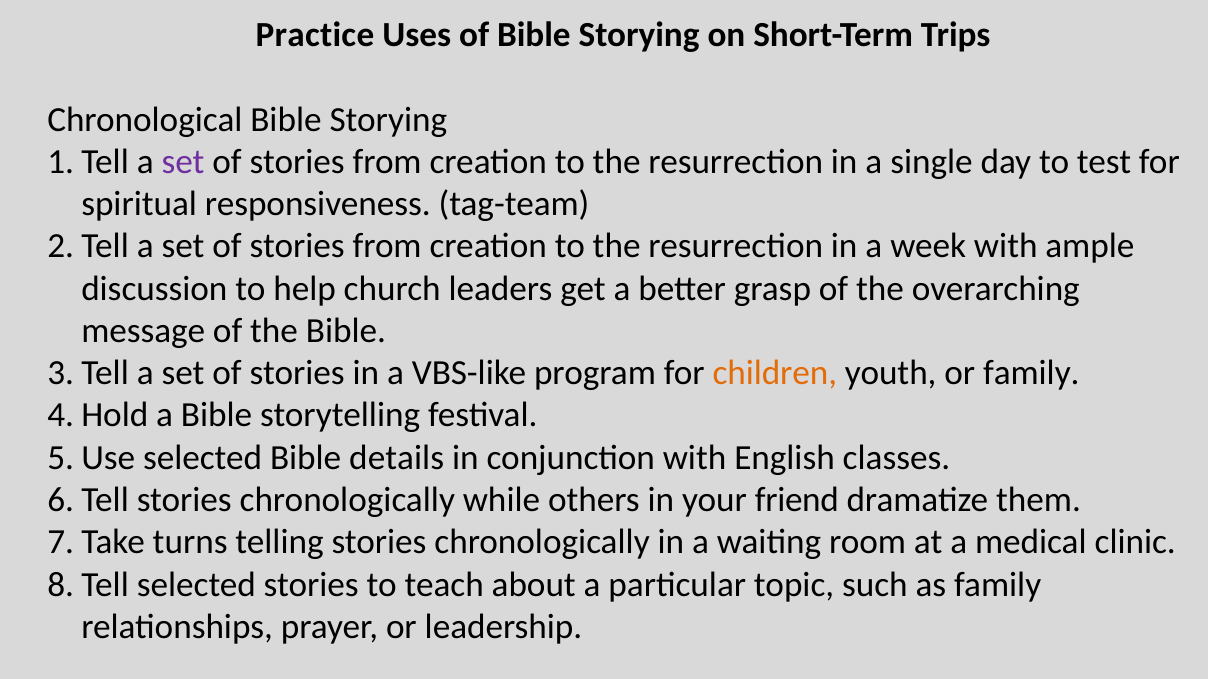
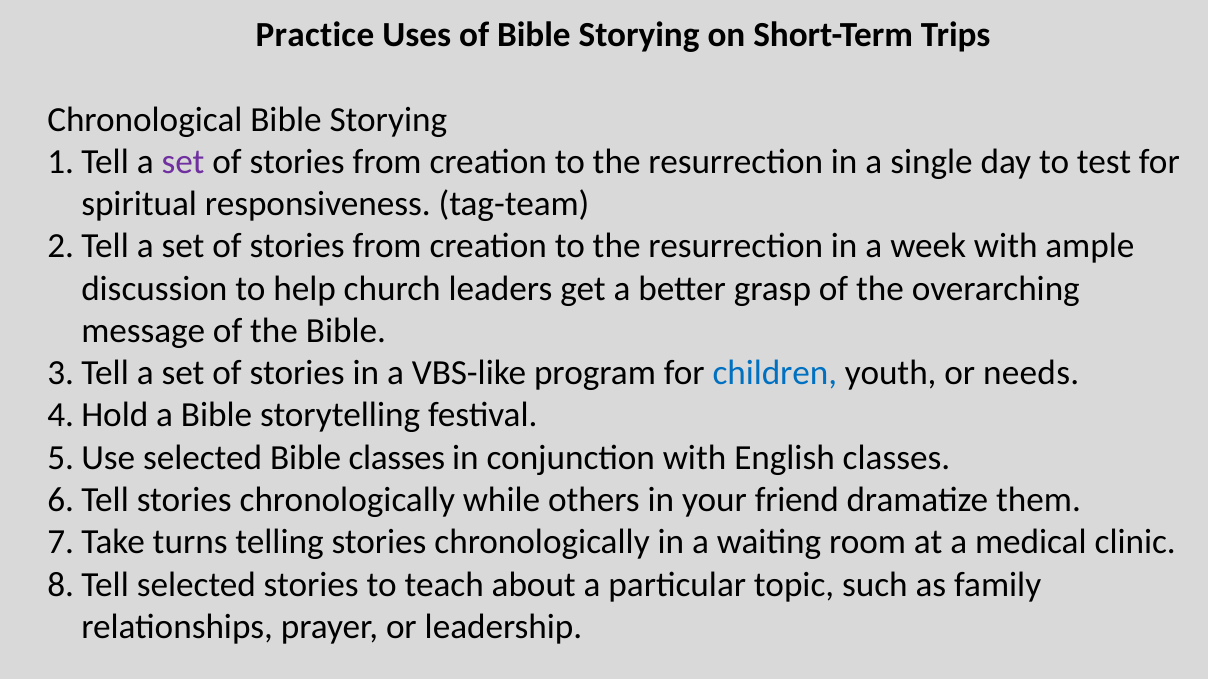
children colour: orange -> blue (775, 373)
or family: family -> needs (1031, 373)
Bible details: details -> classes (397, 458)
